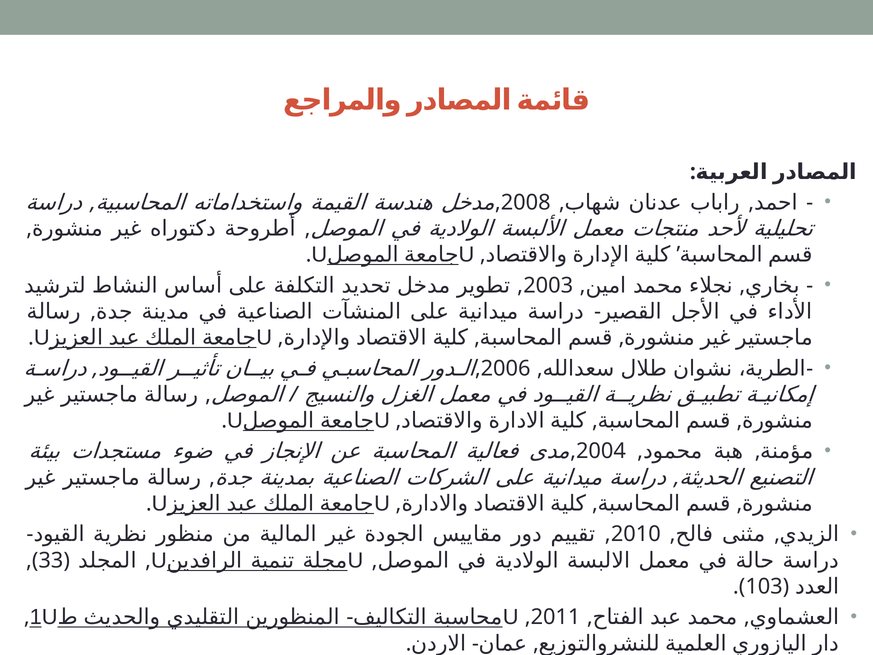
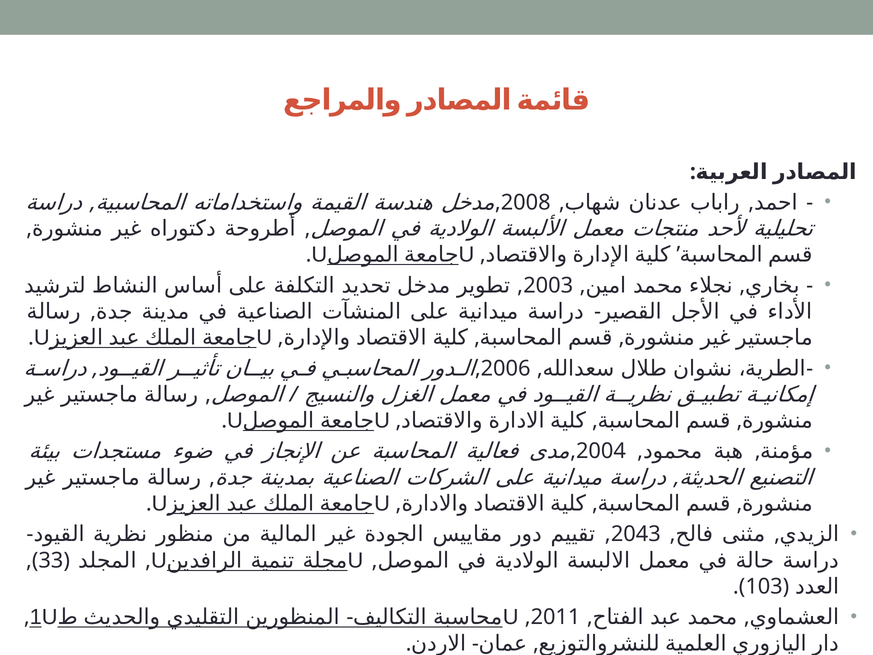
2010: 2010 -> 2043 (636, 534)
